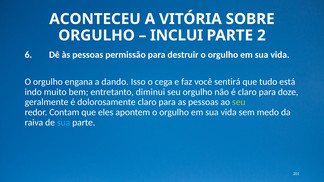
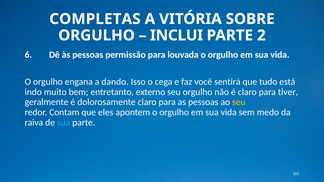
ACONTECEU: ACONTECEU -> COMPLETAS (95, 19)
destruir: destruir -> louvada (183, 55)
diminui: diminui -> externo (151, 92)
doze: doze -> tiver (288, 92)
seu colour: light green -> yellow (239, 102)
